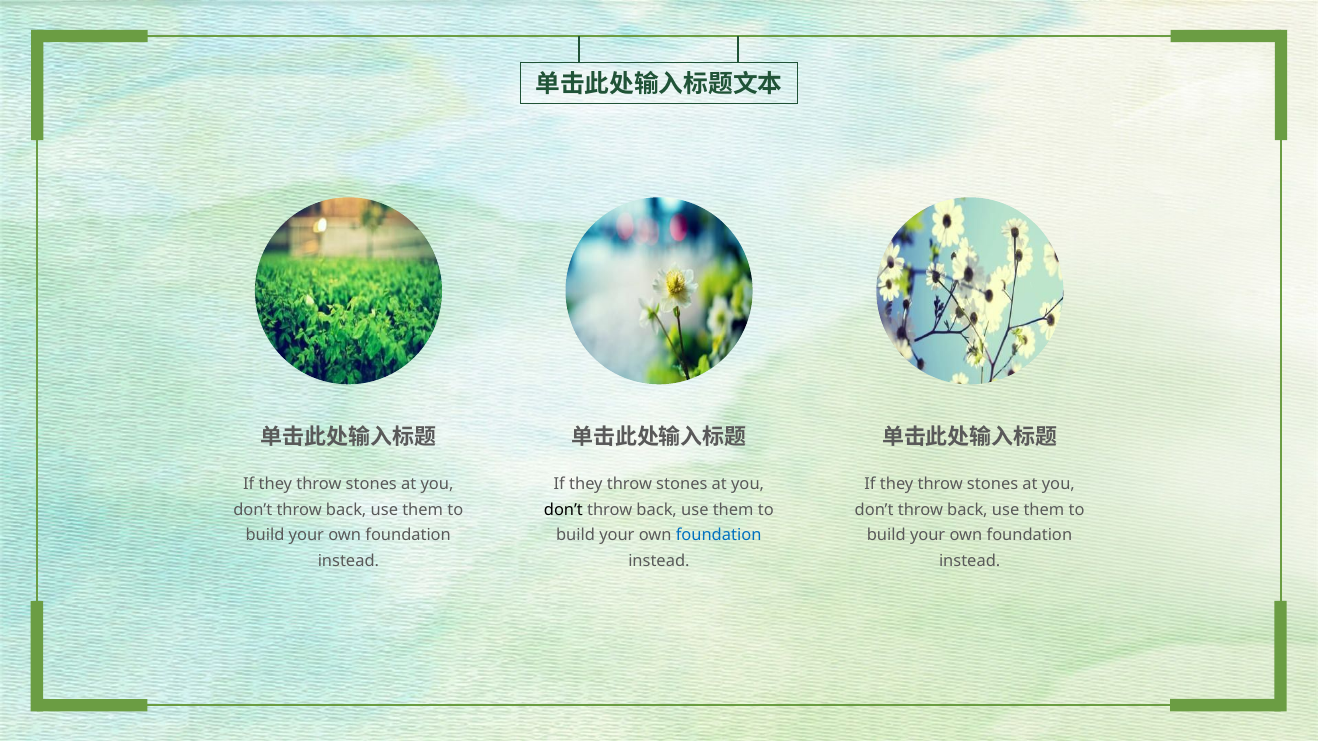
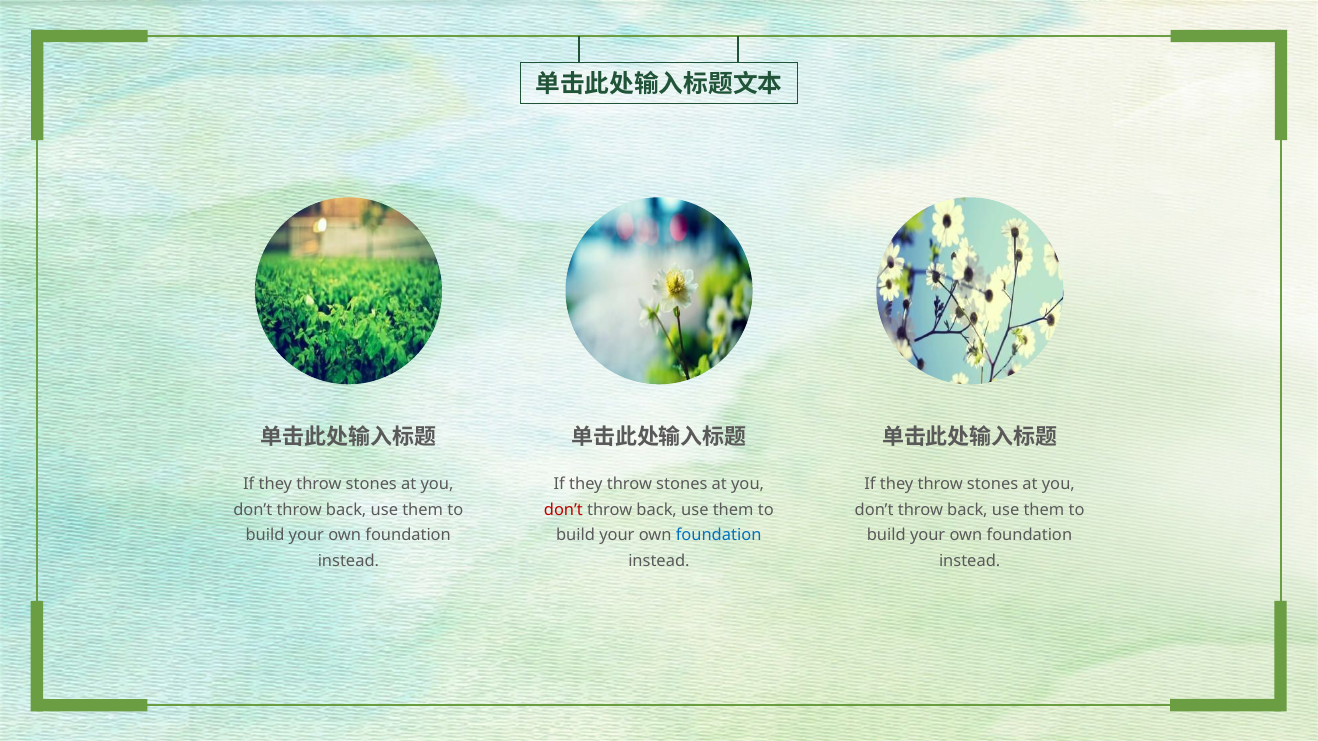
don’t colour: black -> red (563, 510)
